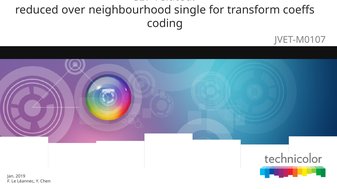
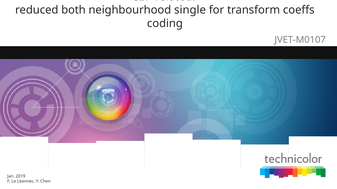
over: over -> both (73, 10)
